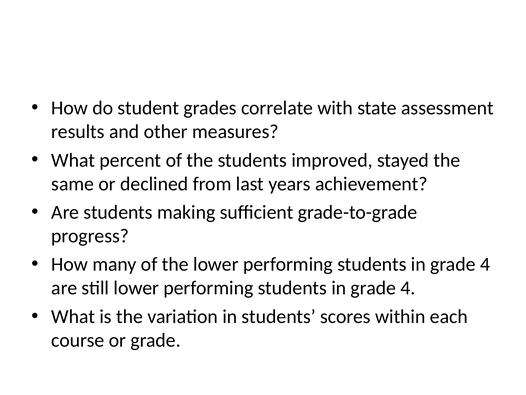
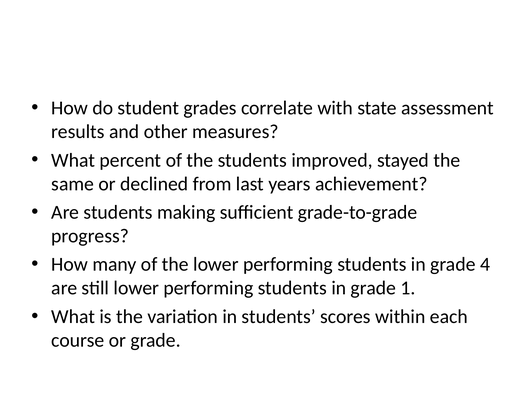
4: 4 -> 1 (408, 288)
